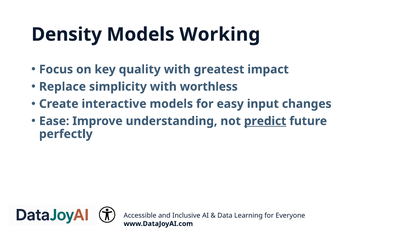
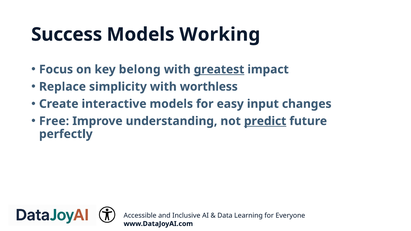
Density: Density -> Success (67, 35)
quality: quality -> belong (140, 69)
greatest underline: none -> present (219, 69)
Ease: Ease -> Free (54, 121)
